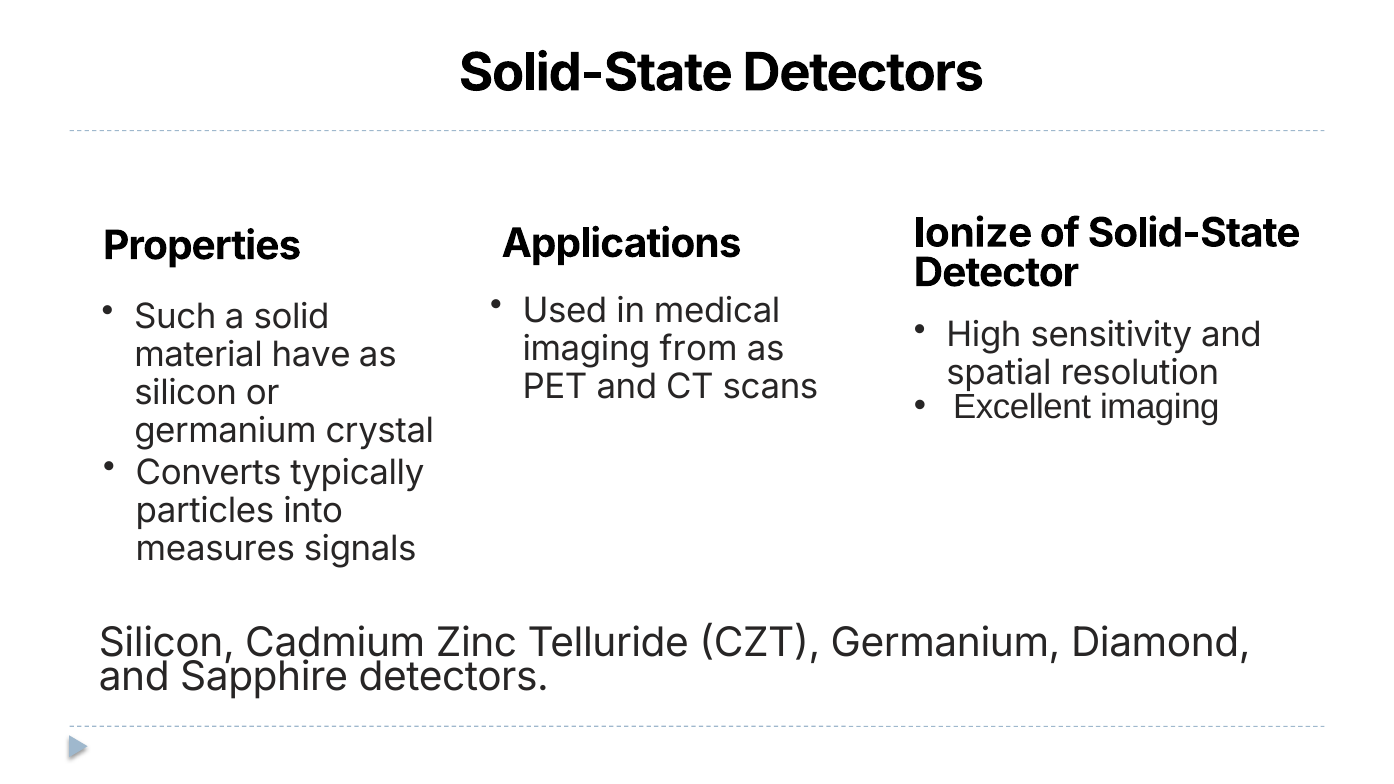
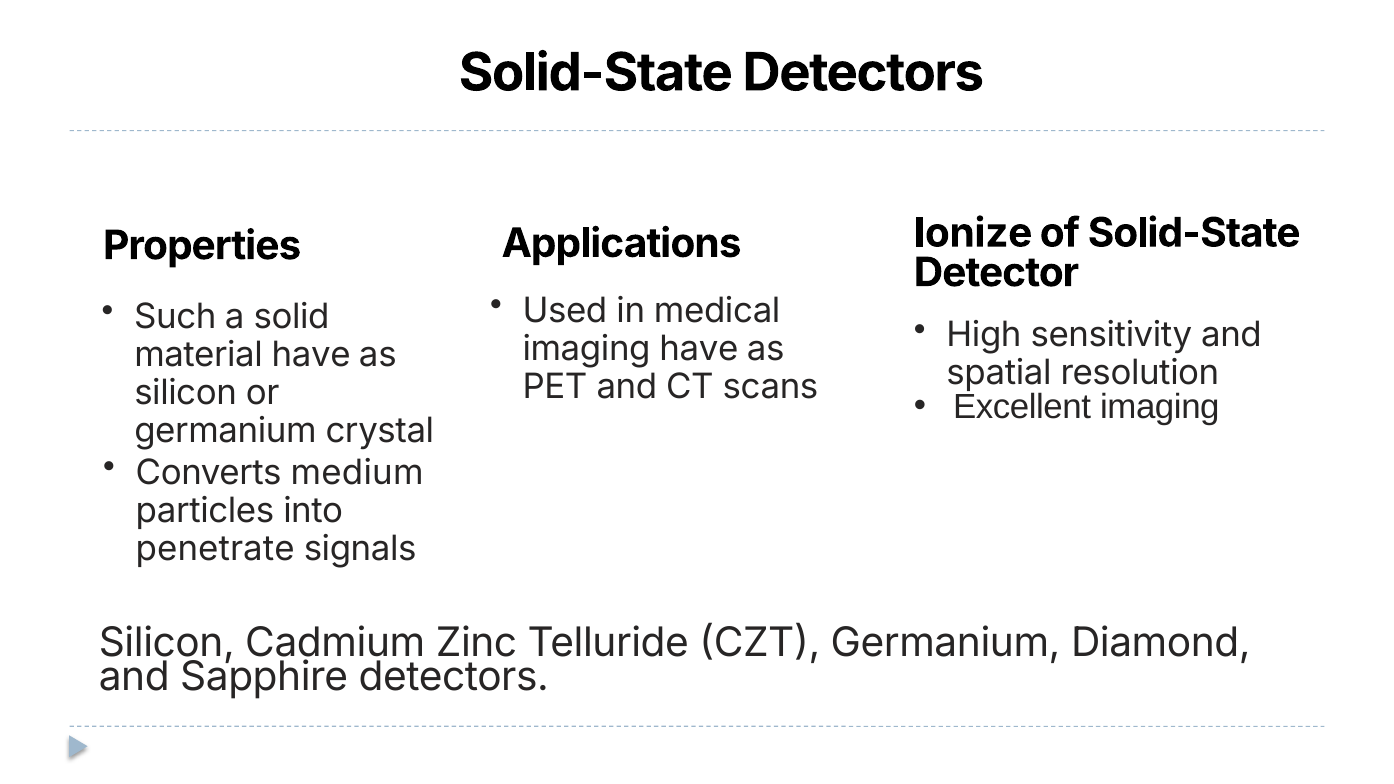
imaging from: from -> have (699, 349)
typically: typically -> medium (357, 473)
measures: measures -> penetrate (215, 549)
